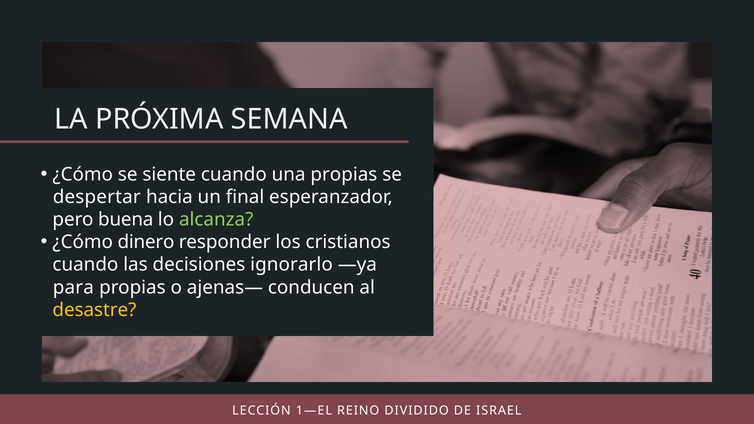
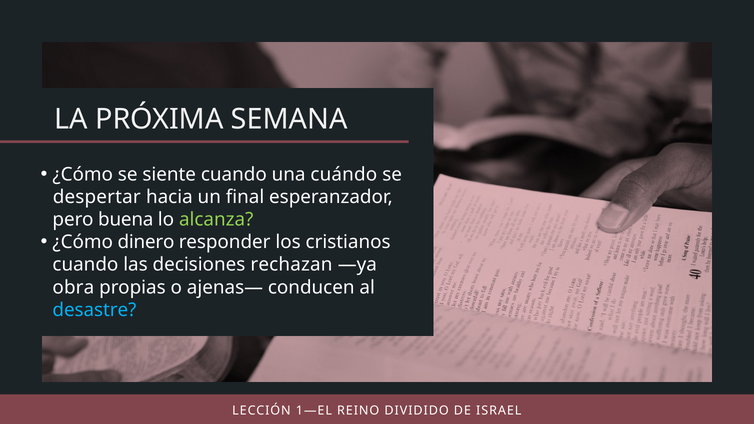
una propias: propias -> cuándo (344, 174)
ignorarlo: ignorarlo -> rechazan (291, 265)
para: para -> obra (73, 287)
desastre colour: yellow -> light blue (94, 310)
